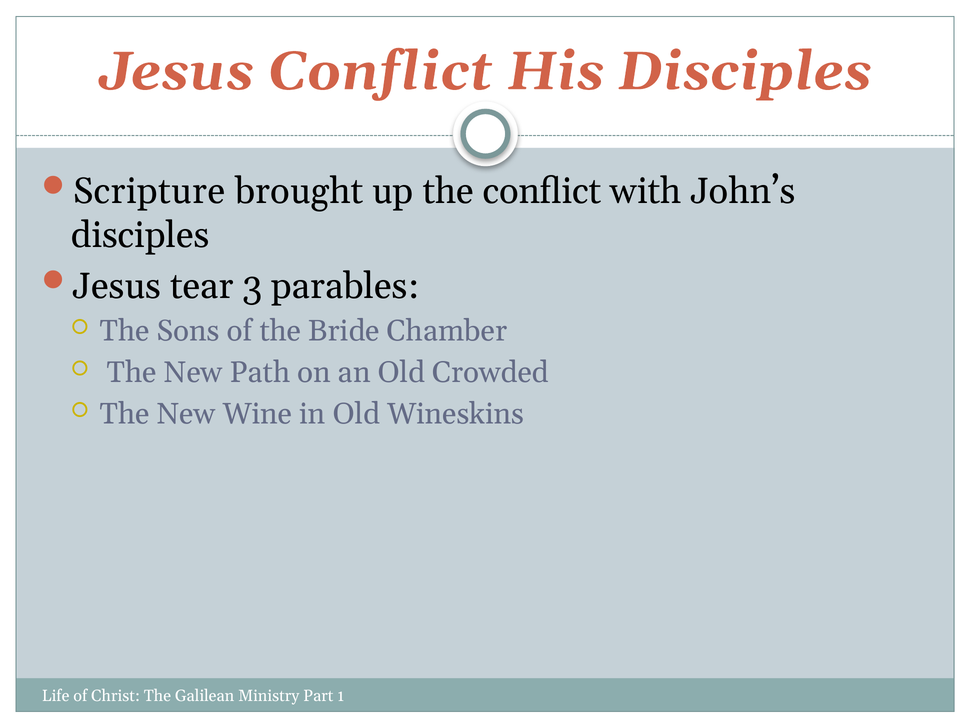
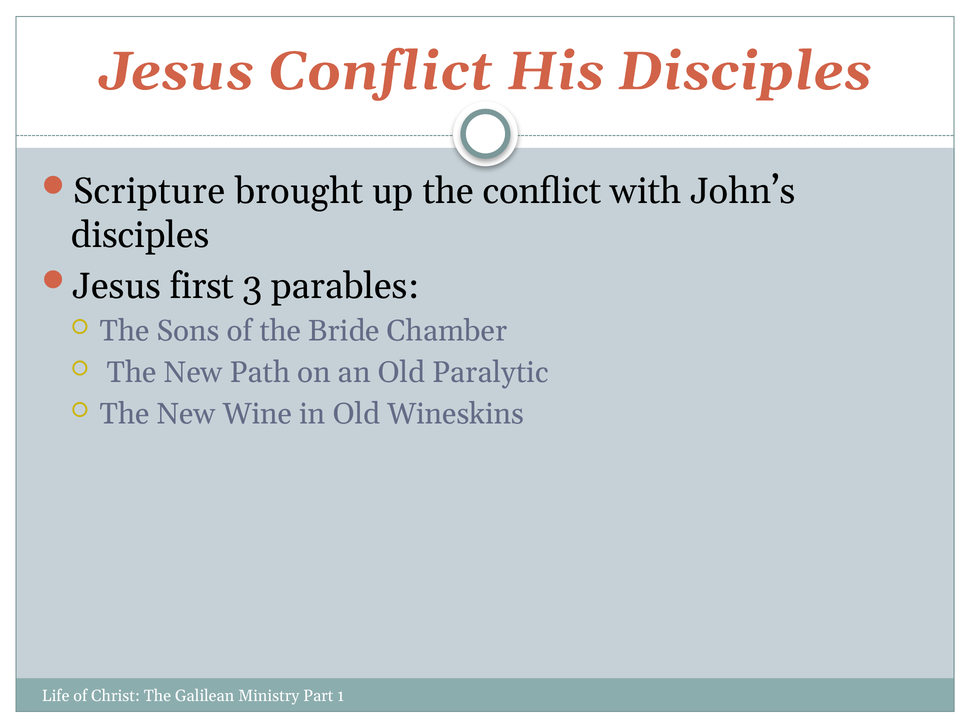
tear: tear -> first (202, 286)
Crowded: Crowded -> Paralytic (490, 373)
